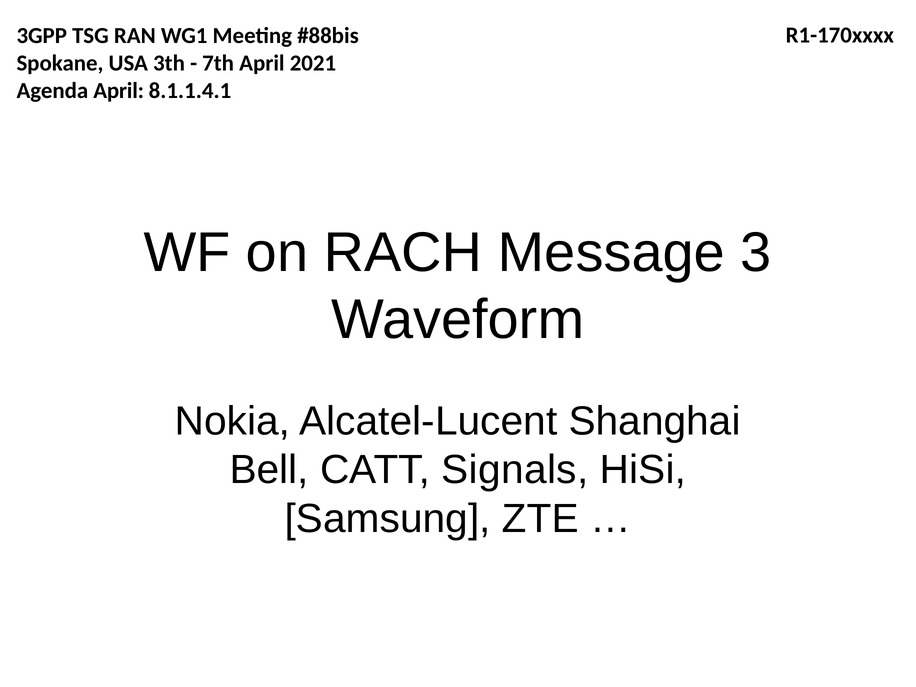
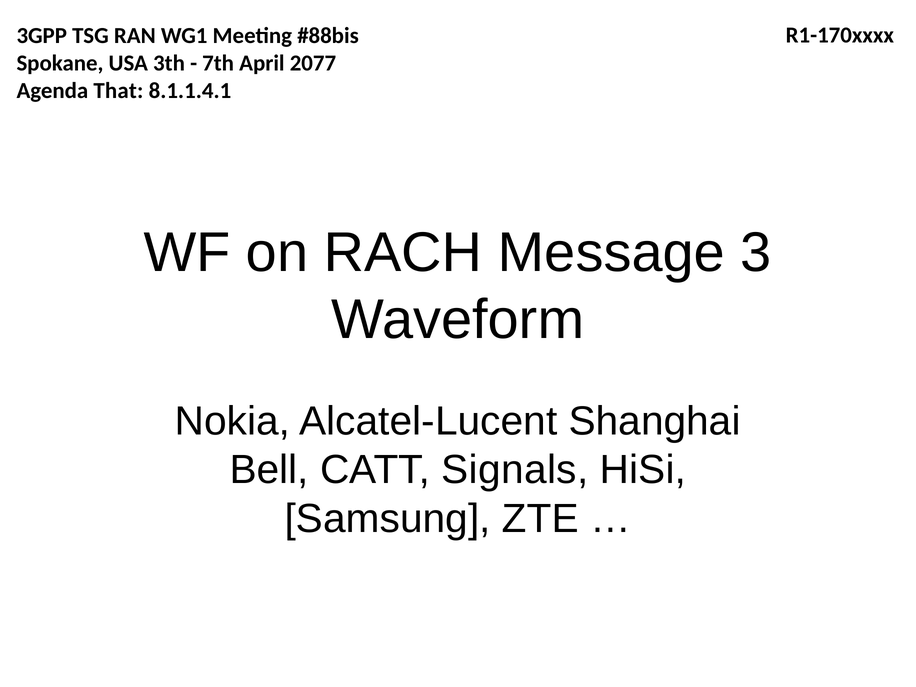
2021: 2021 -> 2077 (313, 63)
Agenda April: April -> That (118, 91)
